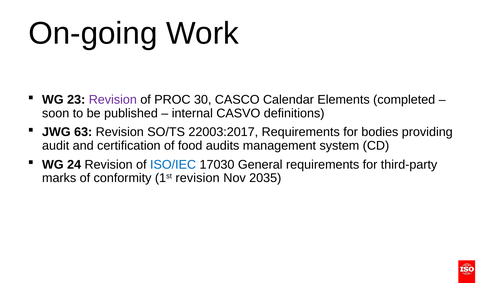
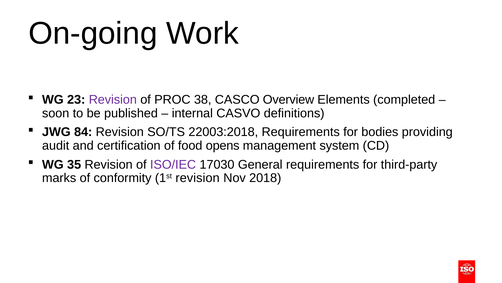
30: 30 -> 38 (203, 100)
Calendar: Calendar -> Overview (289, 100)
63: 63 -> 84 (83, 132)
22003:2017: 22003:2017 -> 22003:2018 (223, 132)
audits: audits -> opens (223, 145)
24: 24 -> 35 (74, 164)
ISO/IEC colour: blue -> purple (173, 164)
2035: 2035 -> 2018 (265, 178)
